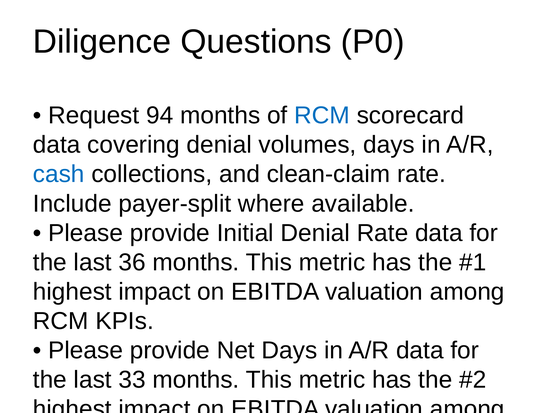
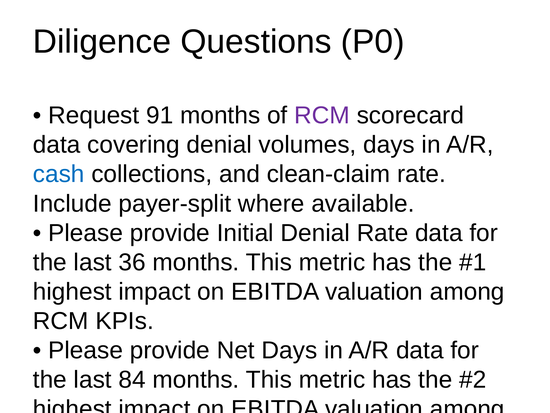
94: 94 -> 91 (160, 115)
RCM colour: blue -> purple (322, 115)
33: 33 -> 84 (132, 379)
